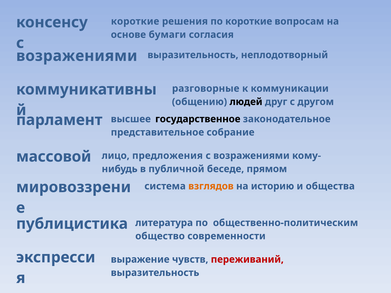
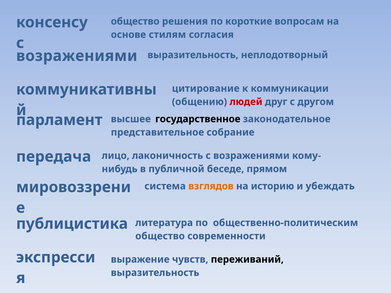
короткие: короткие -> общество (135, 21)
бумаги: бумаги -> стилям (167, 35)
разговорные: разговорные -> цитирование (206, 89)
людей colour: black -> red (246, 102)
предложения: предложения -> лаконичность (168, 156)
массовой: массовой -> передача (54, 157)
общества: общества -> убеждать (330, 186)
переживаний colour: red -> black (247, 260)
